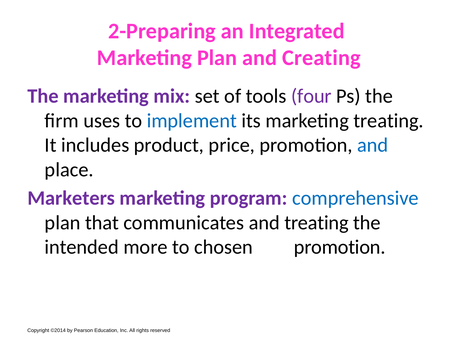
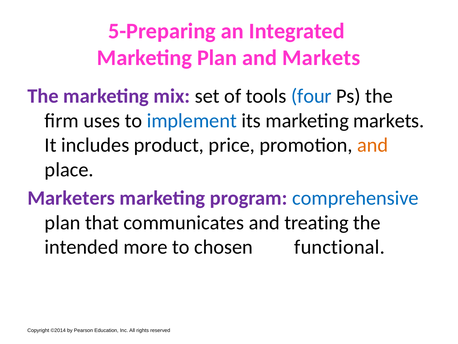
2-Preparing: 2-Preparing -> 5-Preparing (162, 31)
and Creating: Creating -> Markets (321, 58)
four colour: purple -> blue (311, 96)
marketing treating: treating -> markets (389, 121)
and colour: blue -> orange (373, 145)
chosen promotion: promotion -> functional (340, 247)
